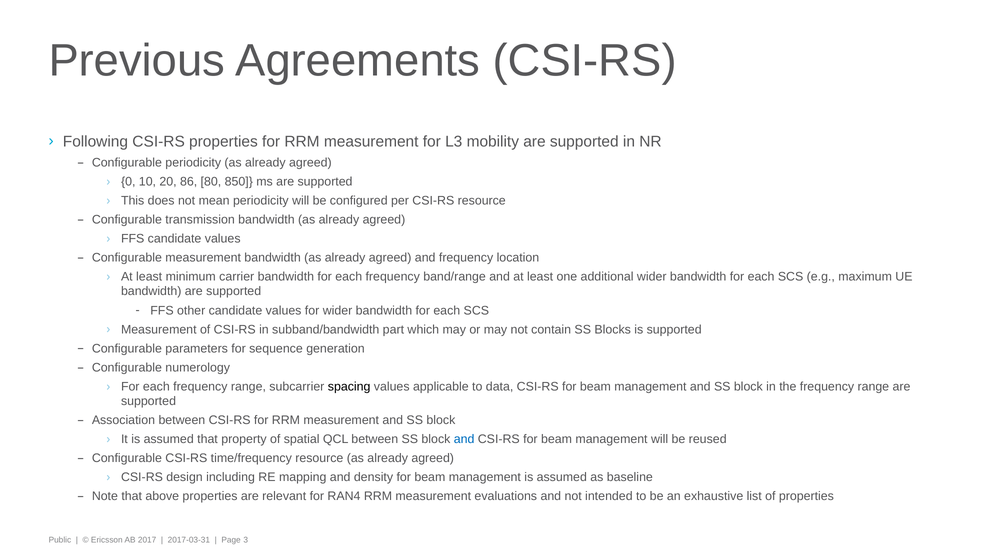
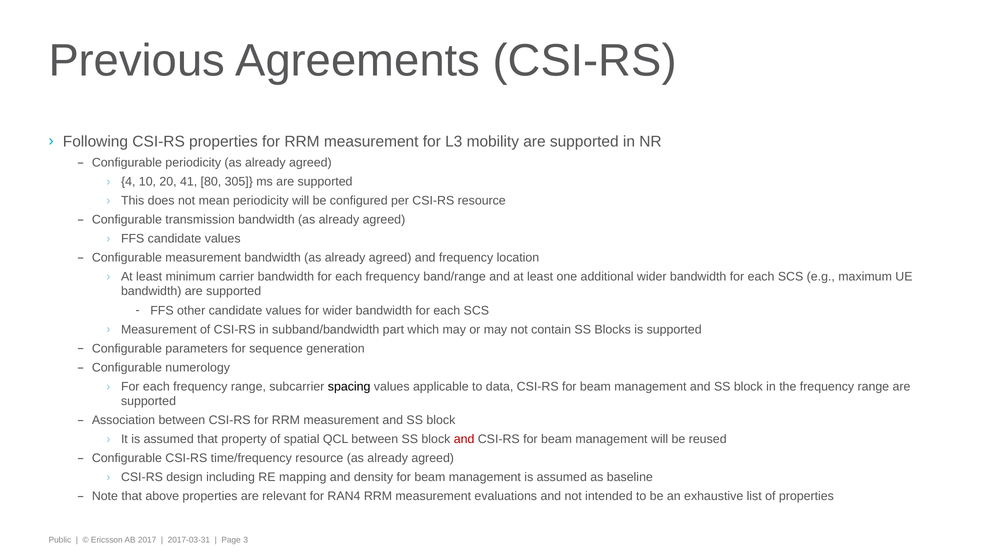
0: 0 -> 4 (128, 181)
86: 86 -> 41 (189, 181)
850: 850 -> 305 (239, 181)
and colour: blue -> red (464, 439)
